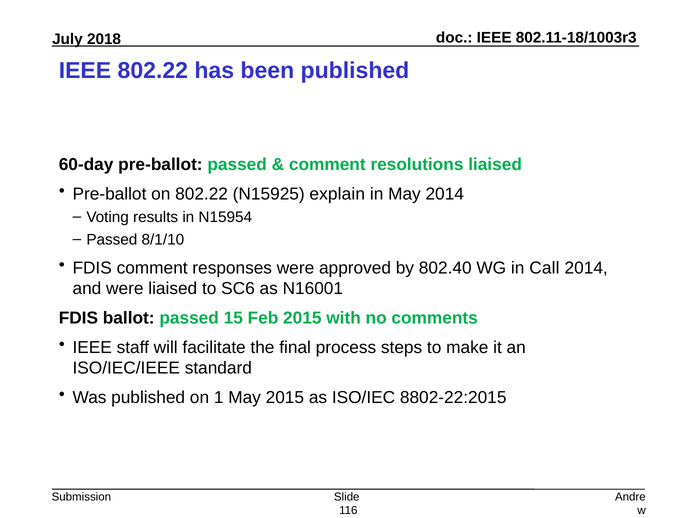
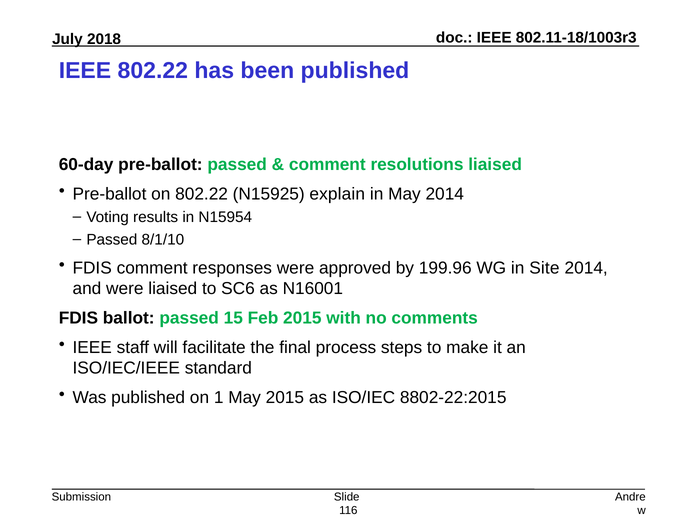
802.40: 802.40 -> 199.96 (445, 268)
Call: Call -> Site (544, 268)
